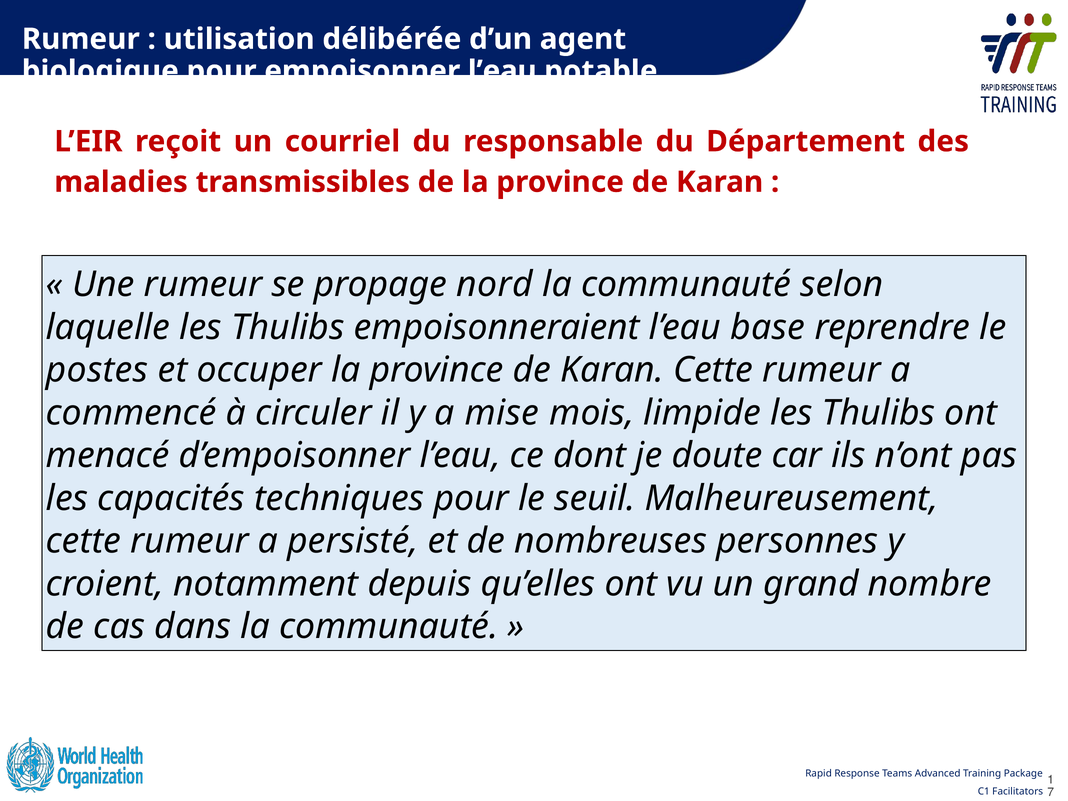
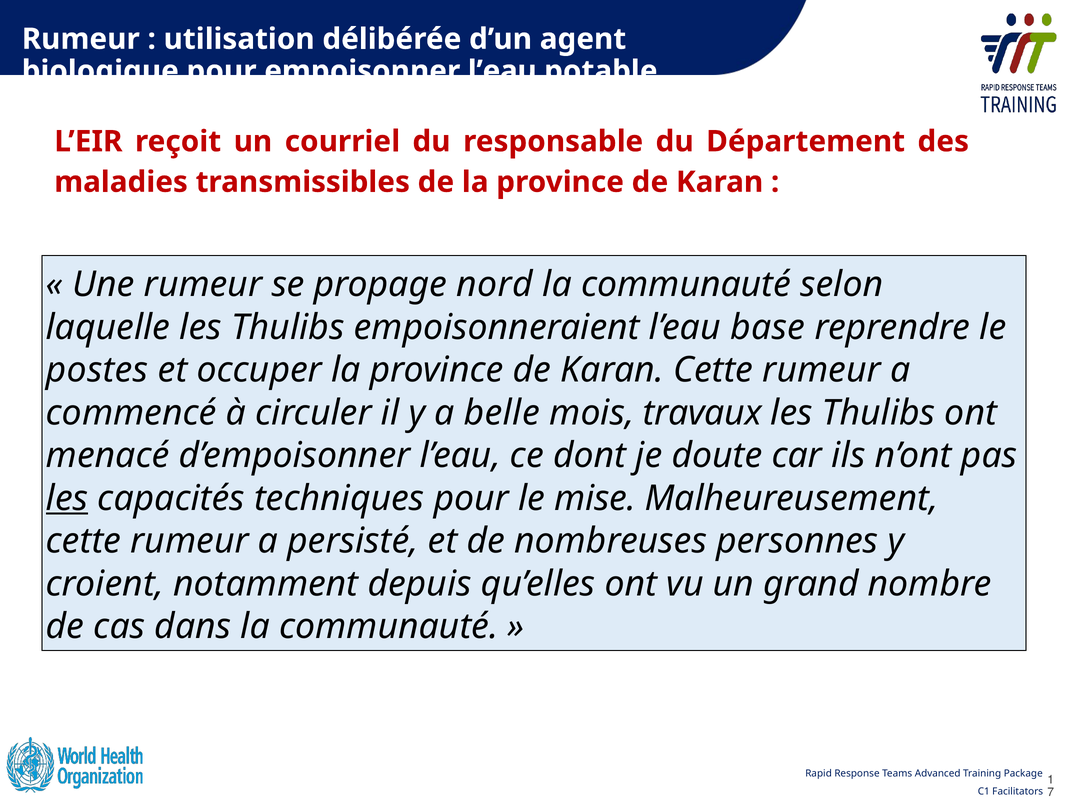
mise: mise -> belle (502, 413)
limpide: limpide -> travaux (702, 413)
les underline: none -> present (67, 498)
seuil: seuil -> mise (595, 498)
